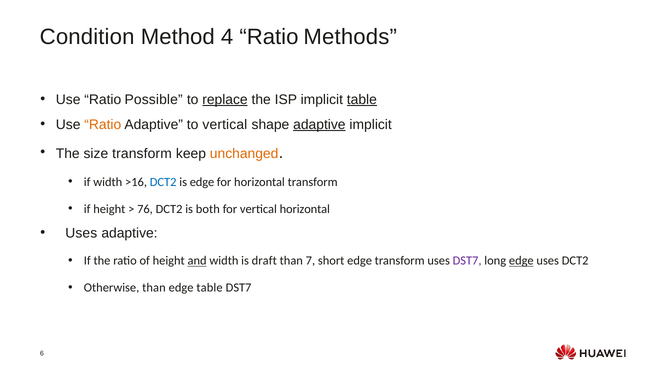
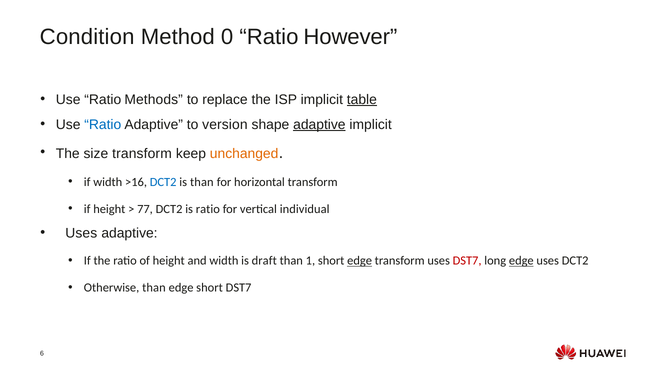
4: 4 -> 0 (227, 37)
Methods: Methods -> However (350, 37)
Possible: Possible -> Methods (154, 99)
replace underline: present -> none (225, 99)
Ratio colour: orange -> blue (103, 124)
to vertical: vertical -> version (225, 124)
is edge: edge -> than (202, 182)
76: 76 -> 77 (145, 209)
is both: both -> ratio (208, 209)
vertical horizontal: horizontal -> individual (305, 209)
and underline: present -> none (197, 261)
7: 7 -> 1 (310, 261)
edge underline: none -> present (360, 261)
DST7 colour: purple -> red (467, 261)
edge table: table -> short (210, 288)
